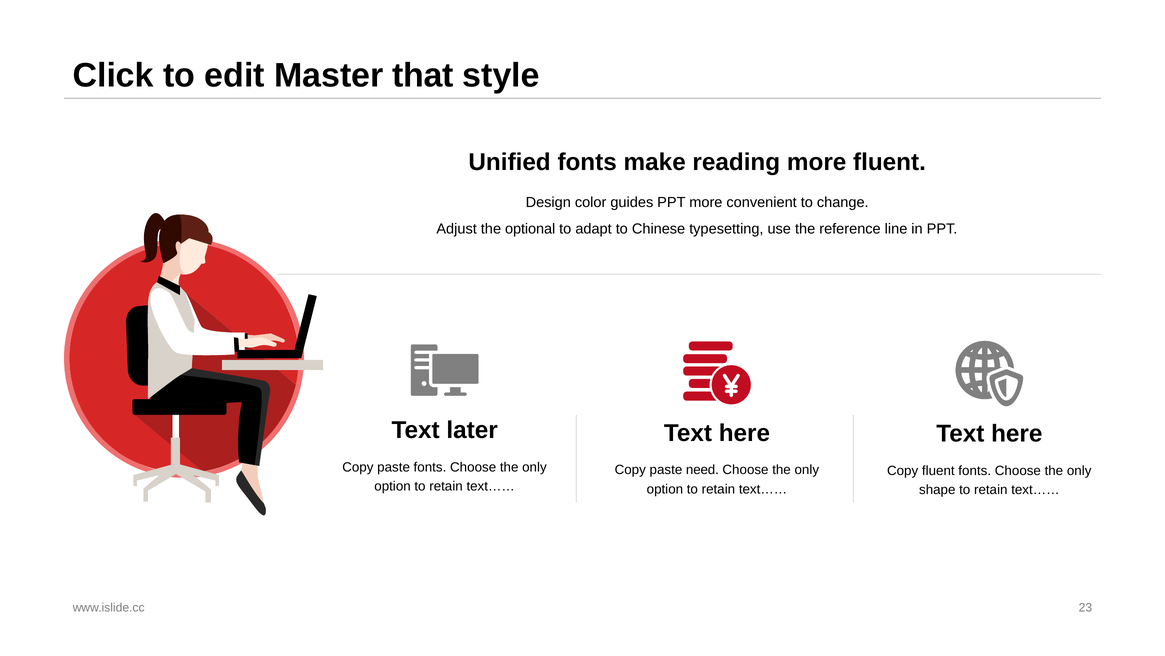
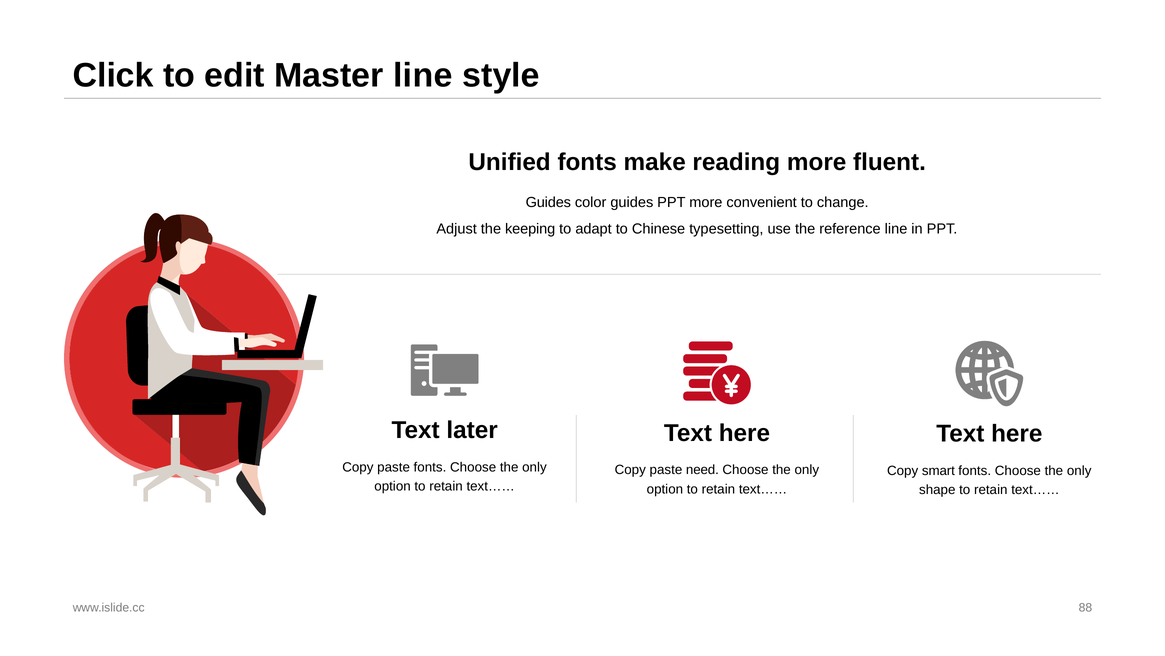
Master that: that -> line (423, 75)
Design: Design -> Guides (548, 202)
optional: optional -> keeping (530, 229)
Copy fluent: fluent -> smart (938, 470)
23: 23 -> 88 (1085, 607)
